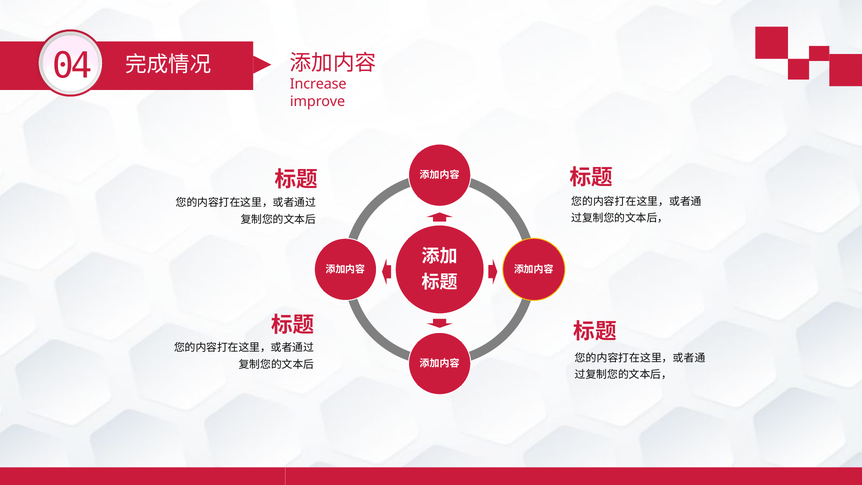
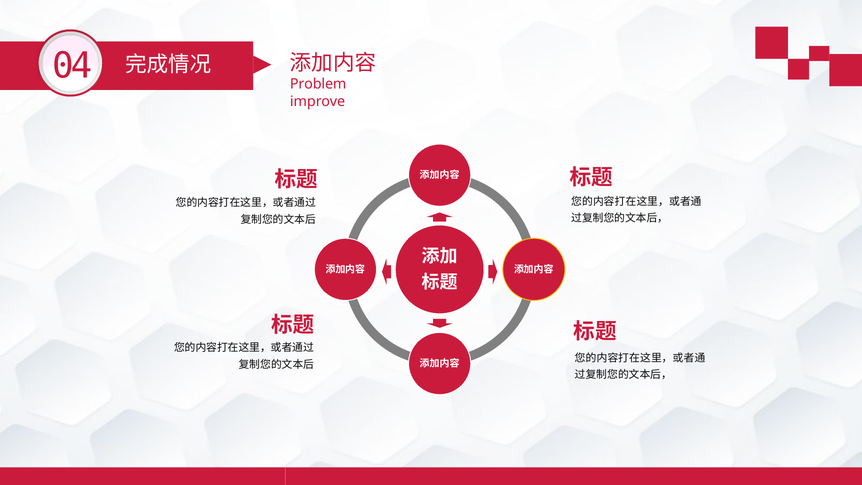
Increase: Increase -> Problem (318, 84)
